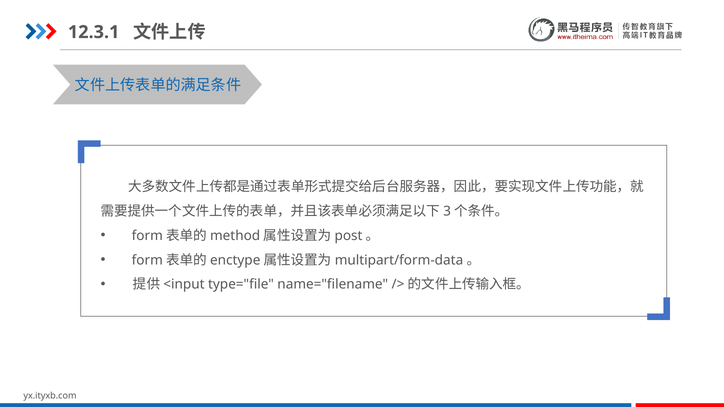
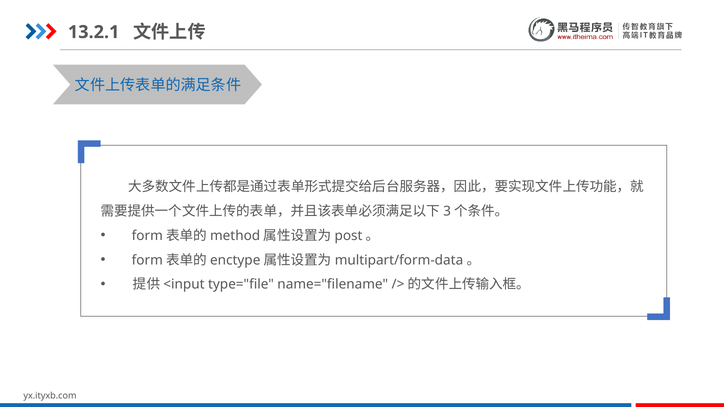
12.3.1: 12.3.1 -> 13.2.1 (94, 32)
